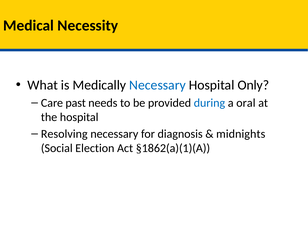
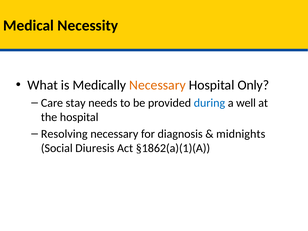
Necessary colour: blue -> orange (158, 85)
past: past -> stay (76, 103)
oral: oral -> well (246, 103)
Election: Election -> Diuresis (95, 148)
